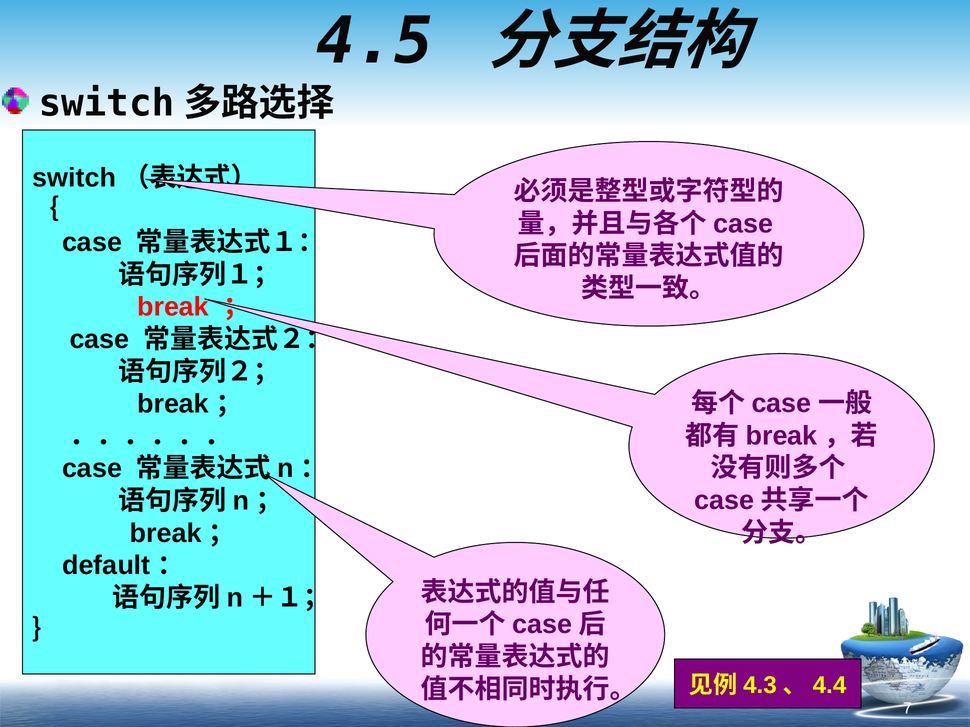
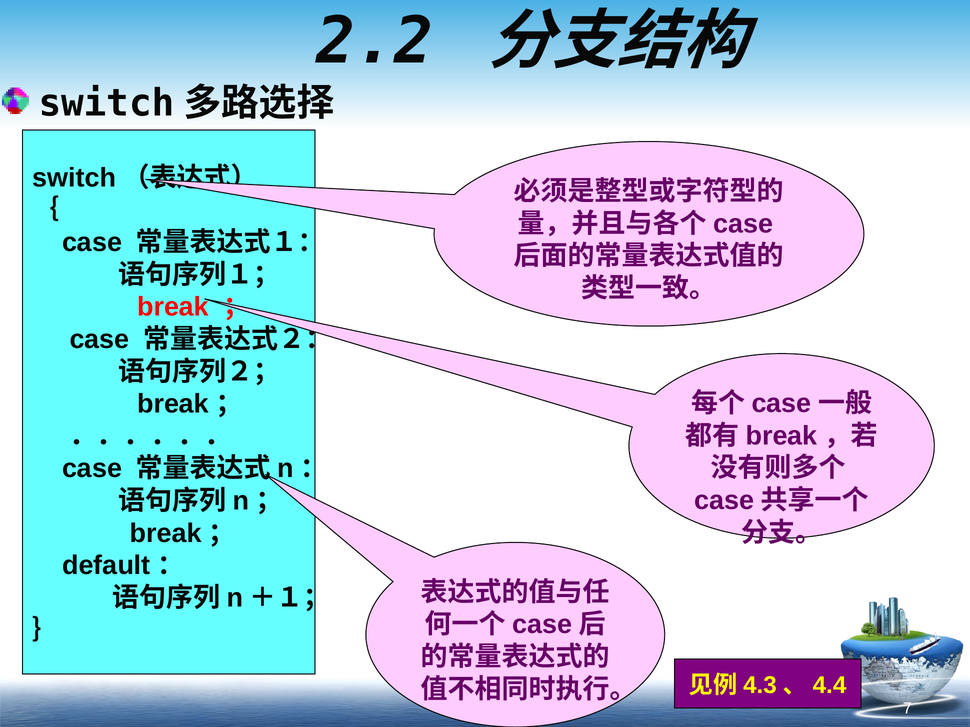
4.5: 4.5 -> 2.2 (375, 42)
